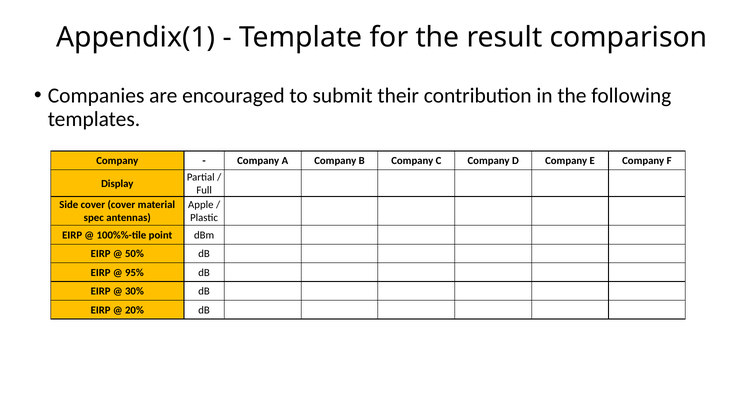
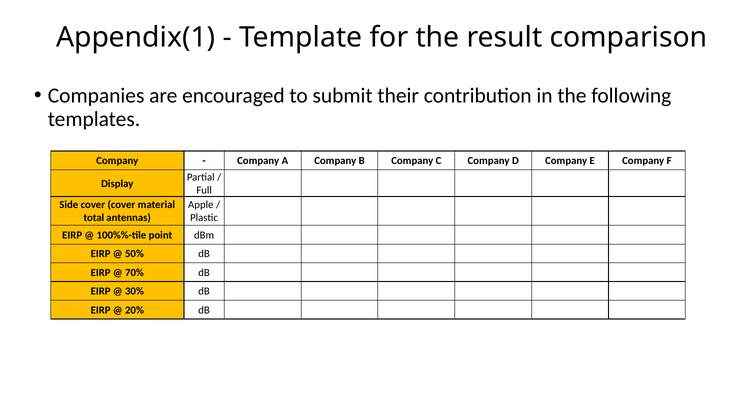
spec: spec -> total (94, 218)
95%: 95% -> 70% (134, 273)
